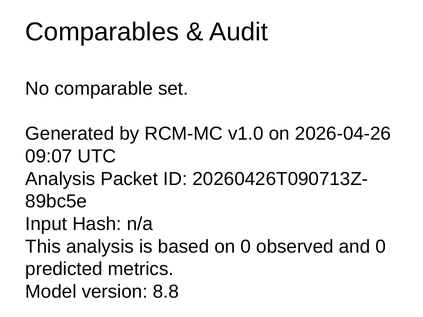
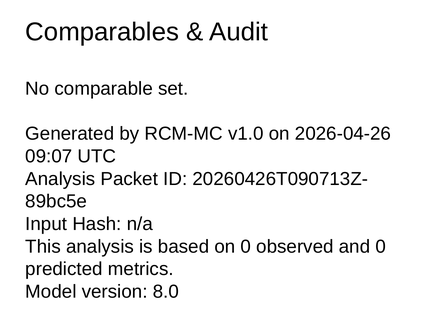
8.8: 8.8 -> 8.0 (166, 292)
